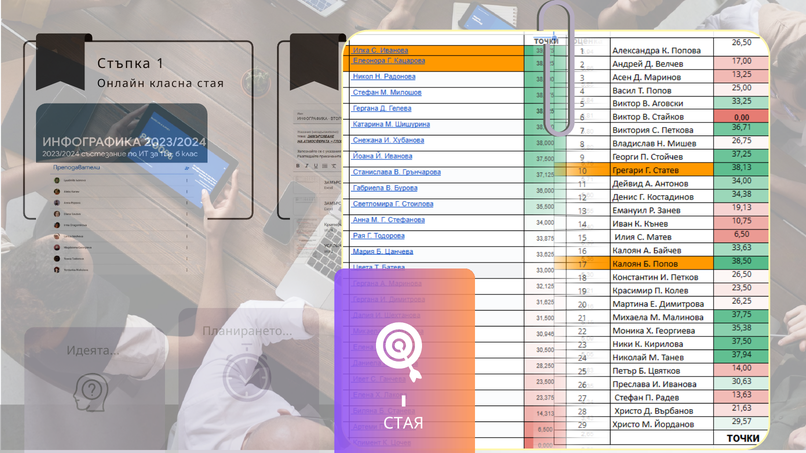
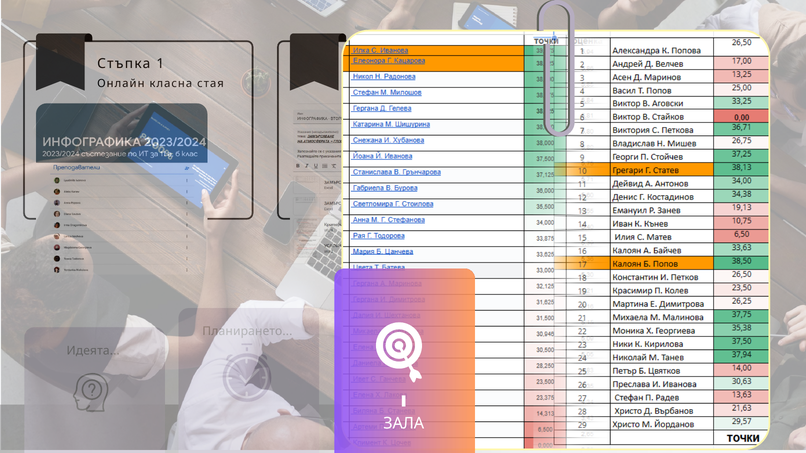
СТАЯ: СТАЯ -> ЗАЛА (404, 424)
